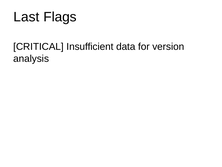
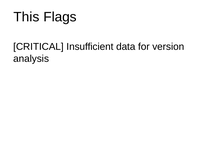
Last: Last -> This (26, 17)
